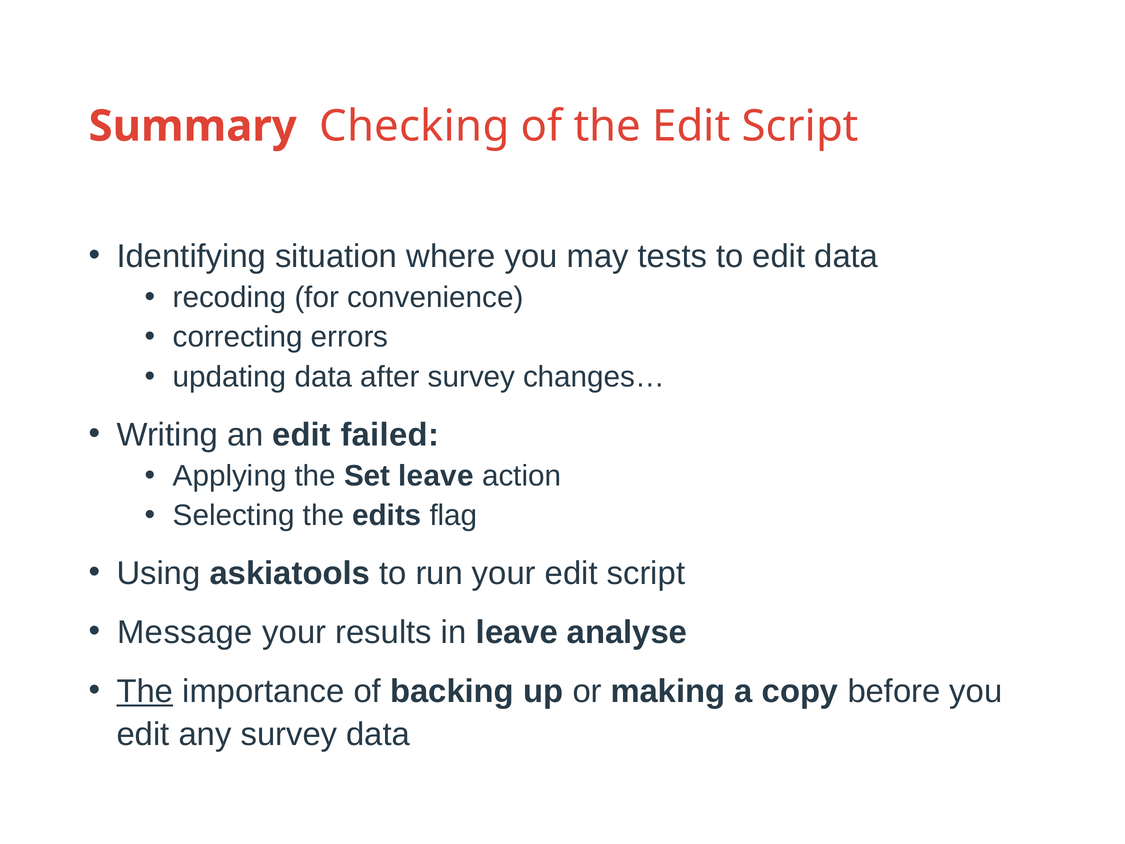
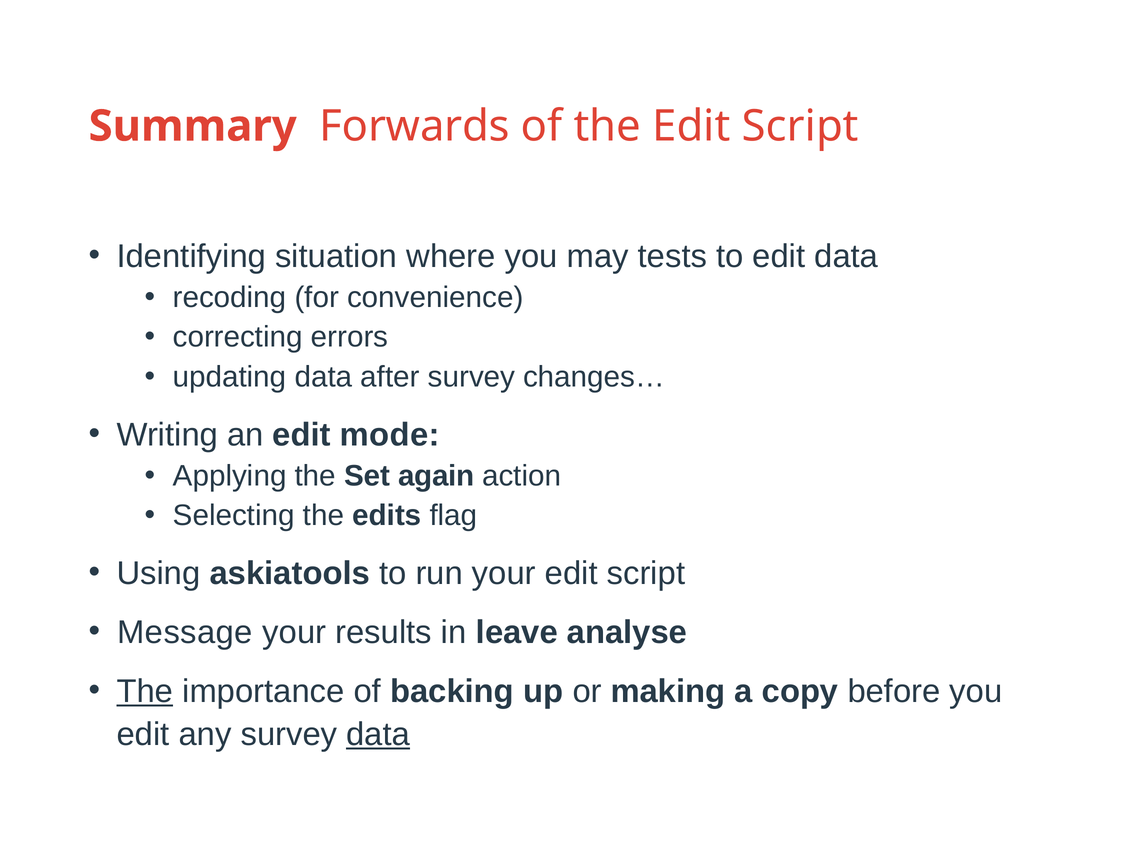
Checking: Checking -> Forwards (415, 126)
failed: failed -> mode (390, 435)
Set leave: leave -> again (436, 476)
data underline: none -> present (378, 734)
